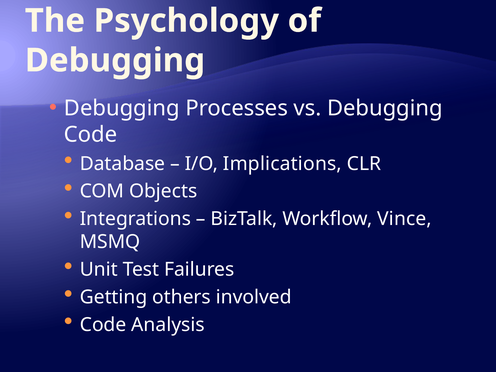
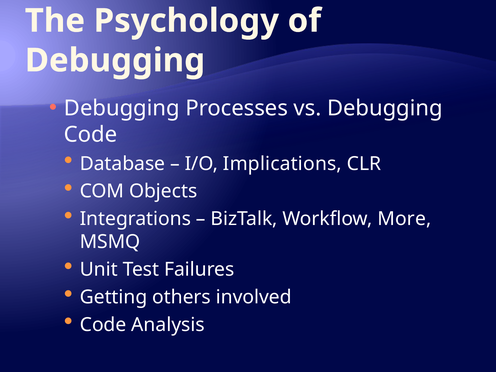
Vince: Vince -> More (404, 219)
